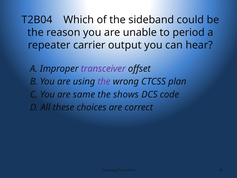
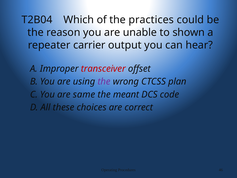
sideband: sideband -> practices (151, 20)
period: period -> shown (189, 32)
transceiver colour: purple -> red (103, 69)
shows: shows -> meant (126, 94)
